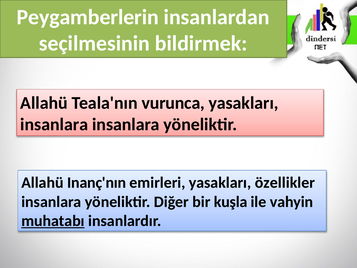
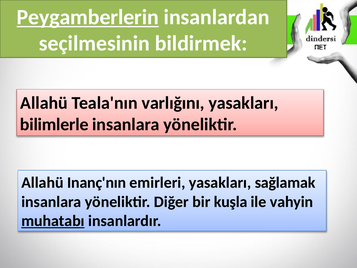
Peygamberlerin underline: none -> present (88, 17)
vurunca: vurunca -> varlığını (173, 103)
insanlara: insanlara -> bilimlerle (54, 124)
özellikler: özellikler -> sağlamak (285, 183)
